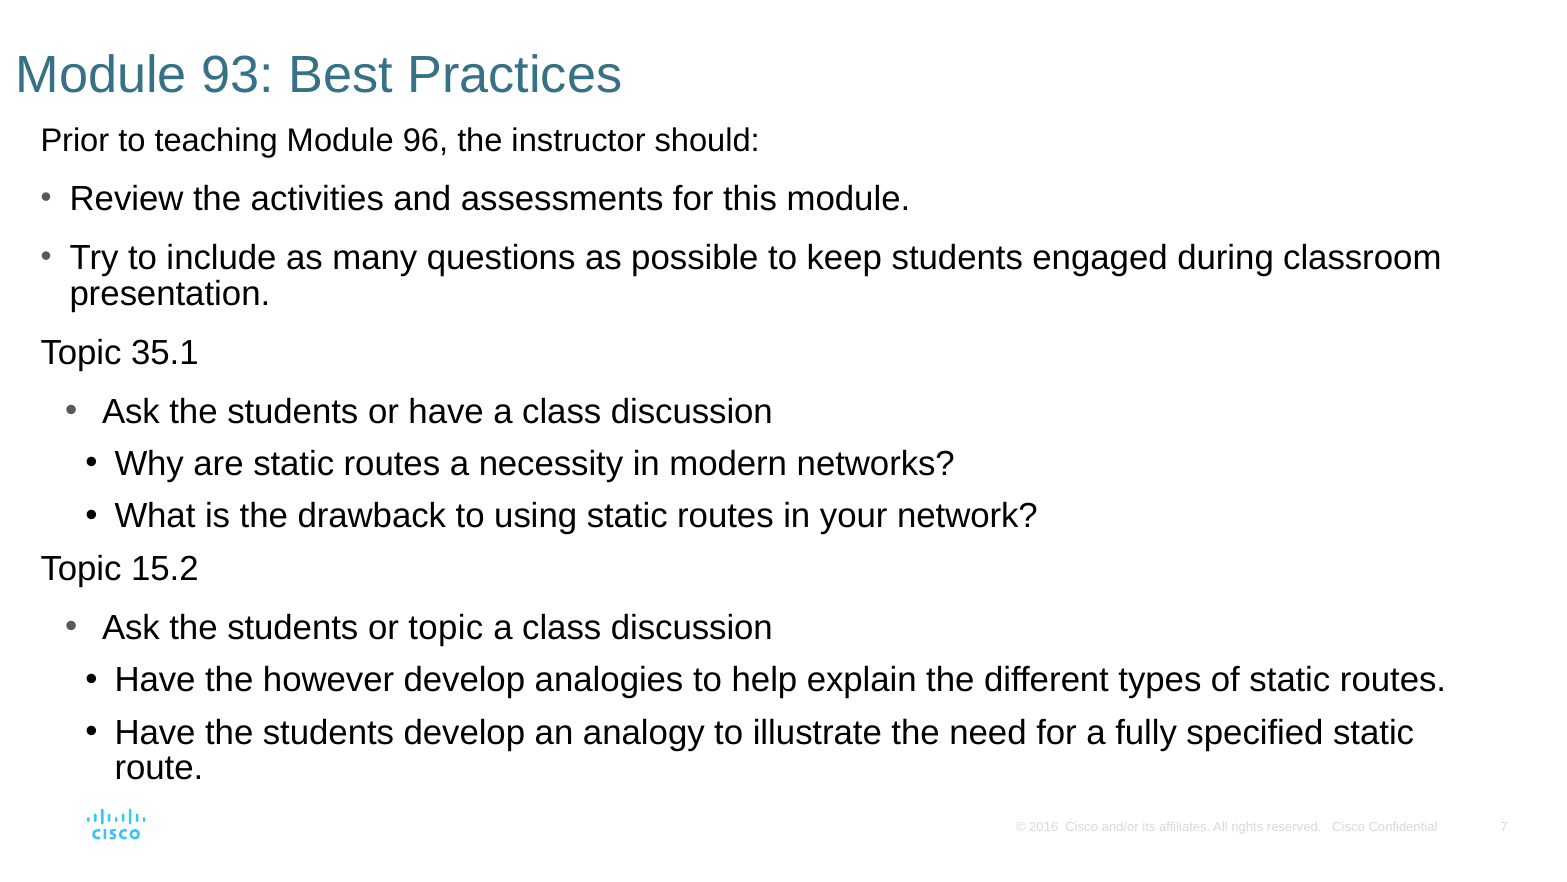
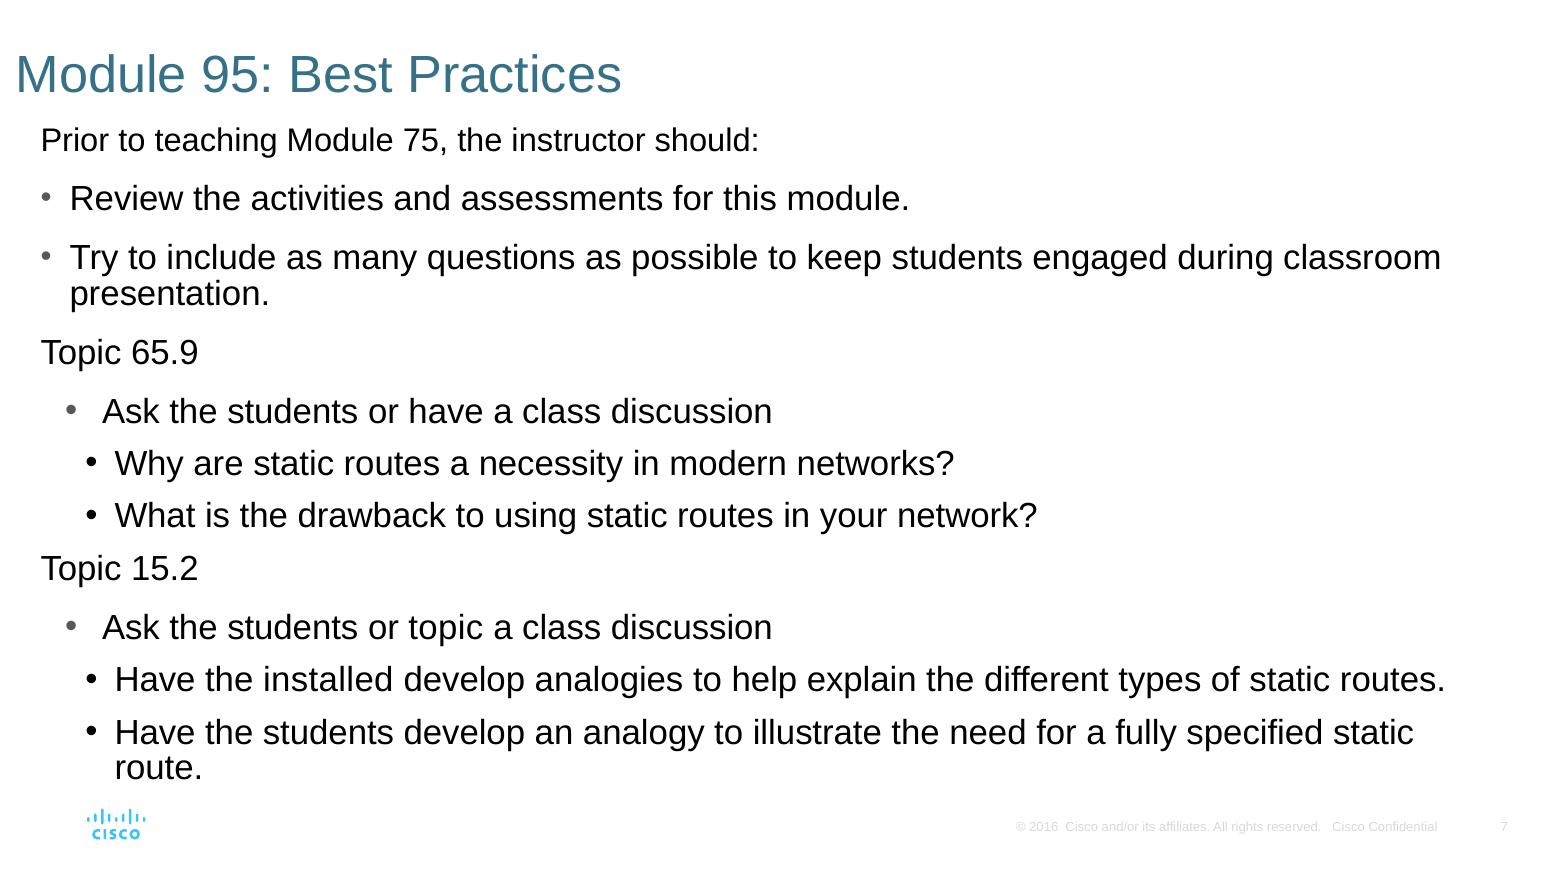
93: 93 -> 95 (238, 76)
96: 96 -> 75 (425, 141)
35.1: 35.1 -> 65.9 (165, 352)
however: however -> installed (328, 680)
